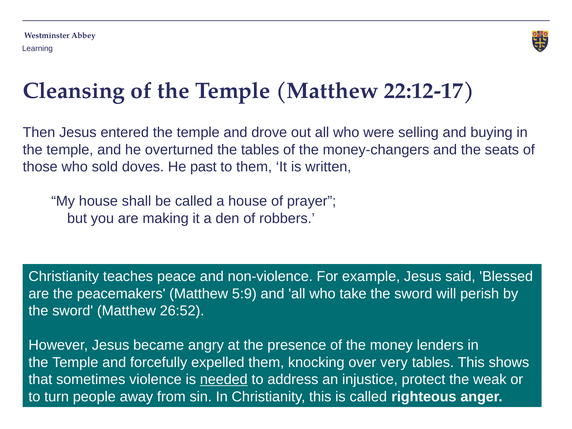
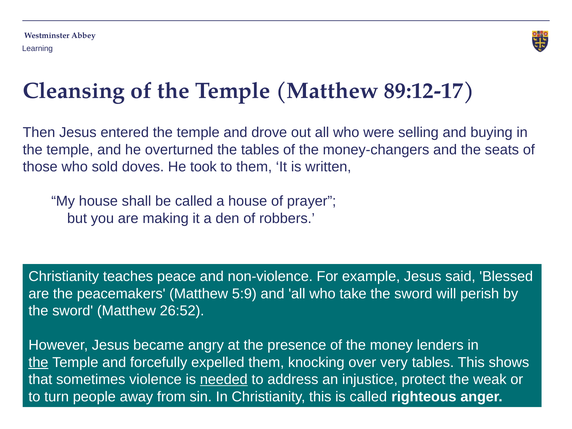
22:12-17: 22:12-17 -> 89:12-17 (429, 91)
past: past -> took (203, 167)
the underline: none -> present (38, 362)
